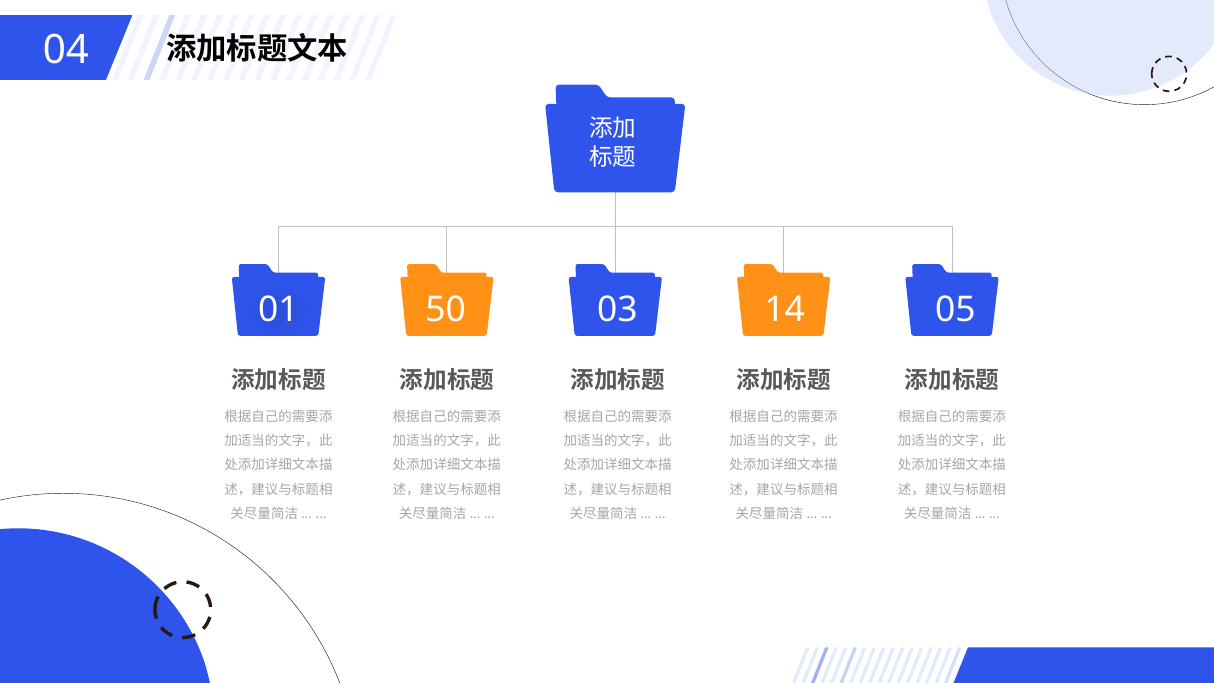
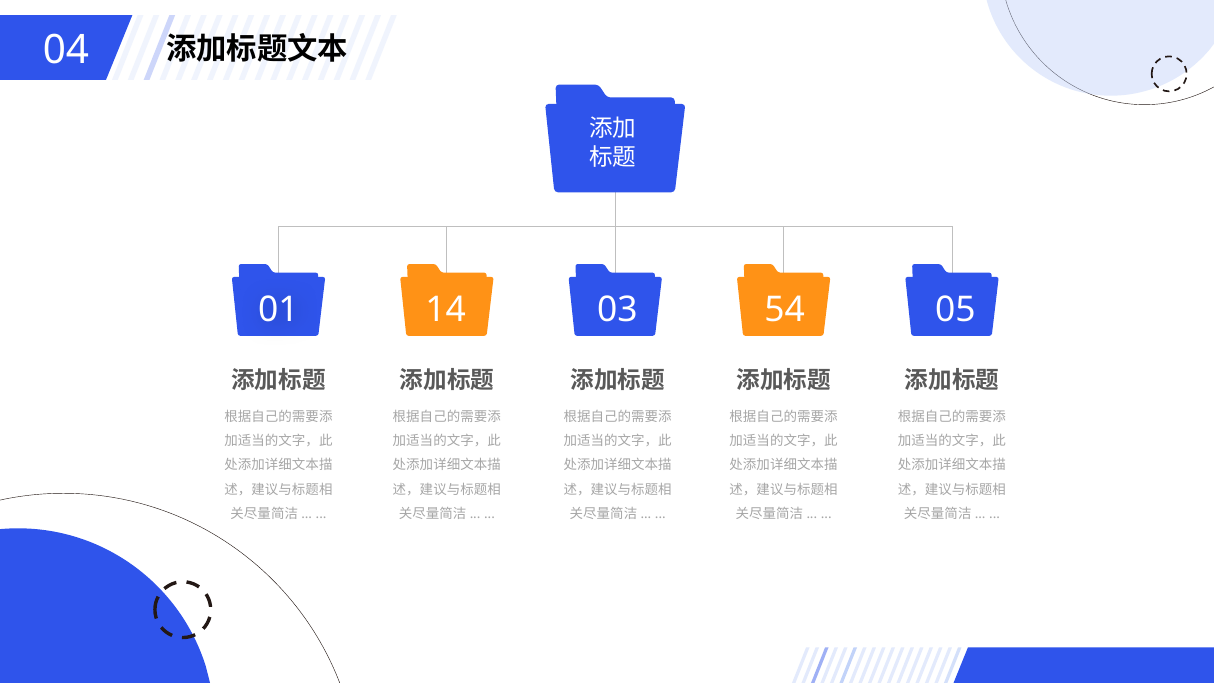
50: 50 -> 14 (446, 309)
14: 14 -> 54 (785, 309)
